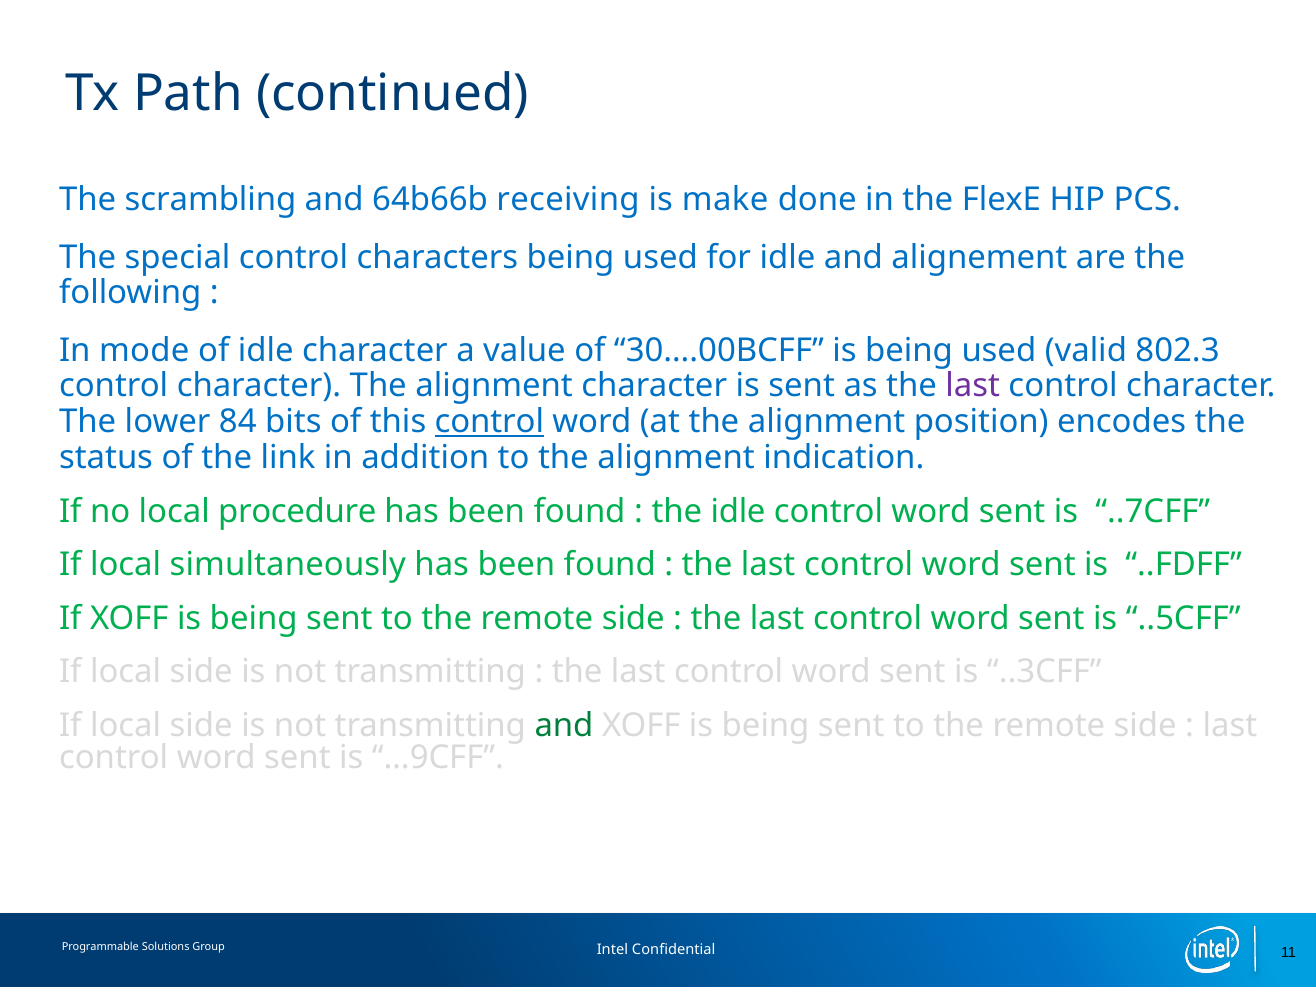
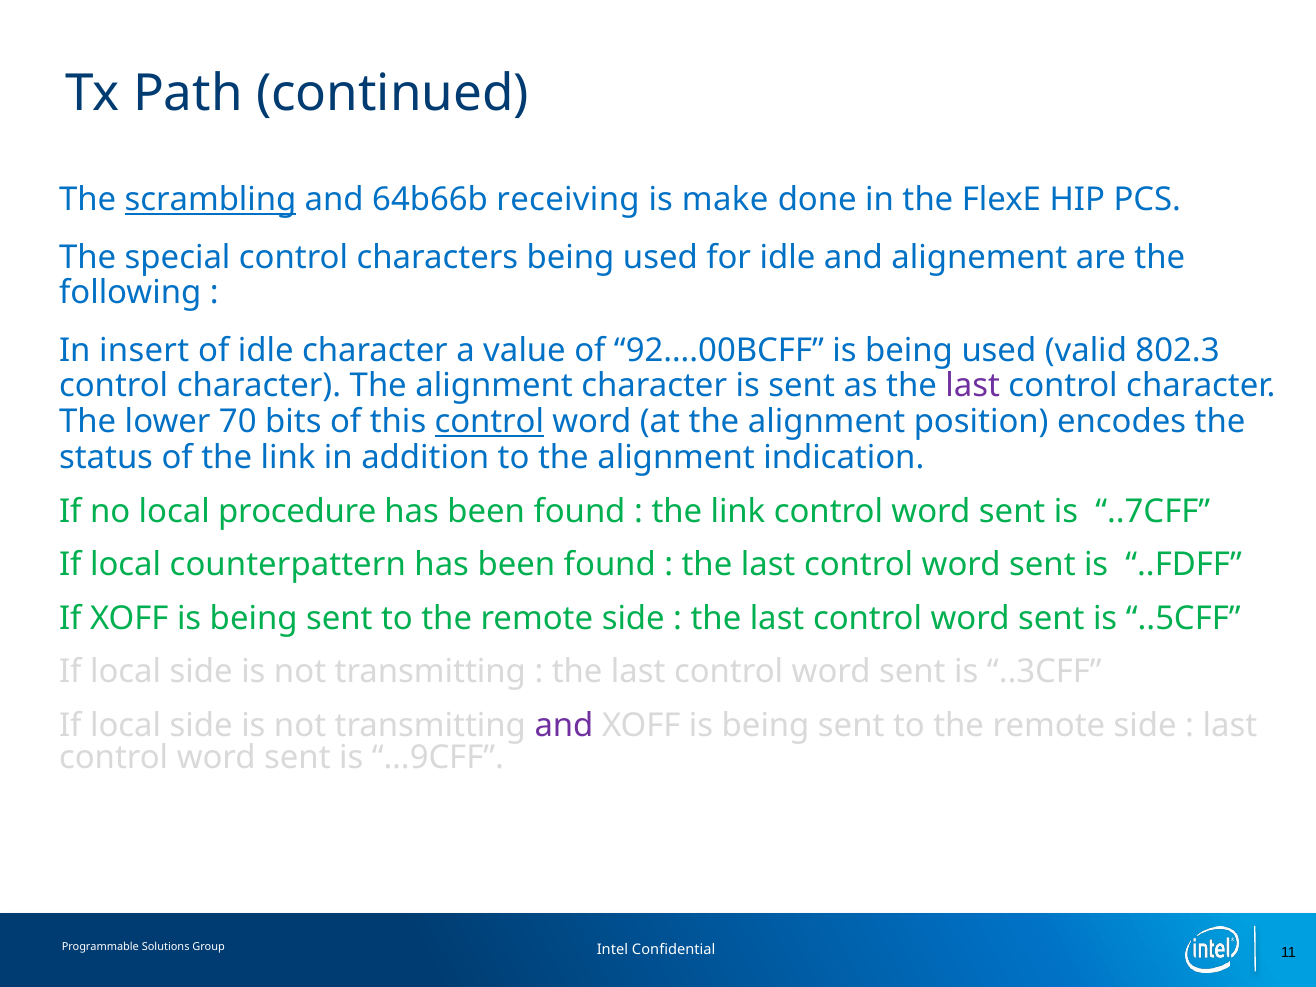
scrambling underline: none -> present (210, 200)
mode: mode -> insert (144, 351)
30….00BCFF: 30….00BCFF -> 92….00BCFF (719, 351)
84: 84 -> 70 (238, 422)
idle: idle -> link (738, 512)
simultaneously: simultaneously -> counterpattern (288, 565)
and colour: green -> purple (564, 726)
